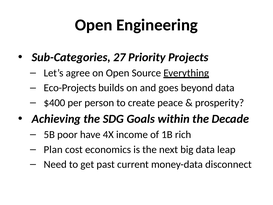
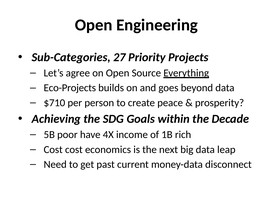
$400: $400 -> $710 (54, 103)
Plan: Plan -> Cost (53, 149)
